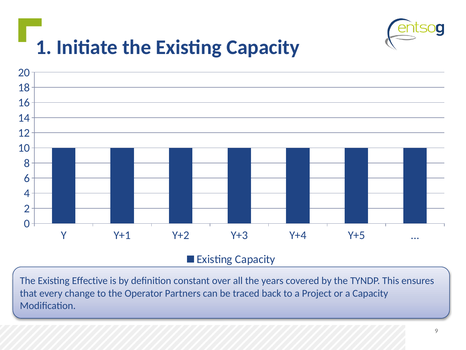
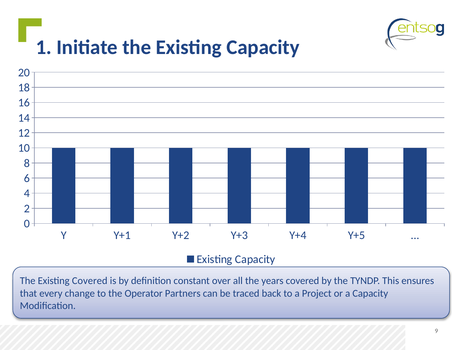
Existing Effective: Effective -> Covered (90, 280)
